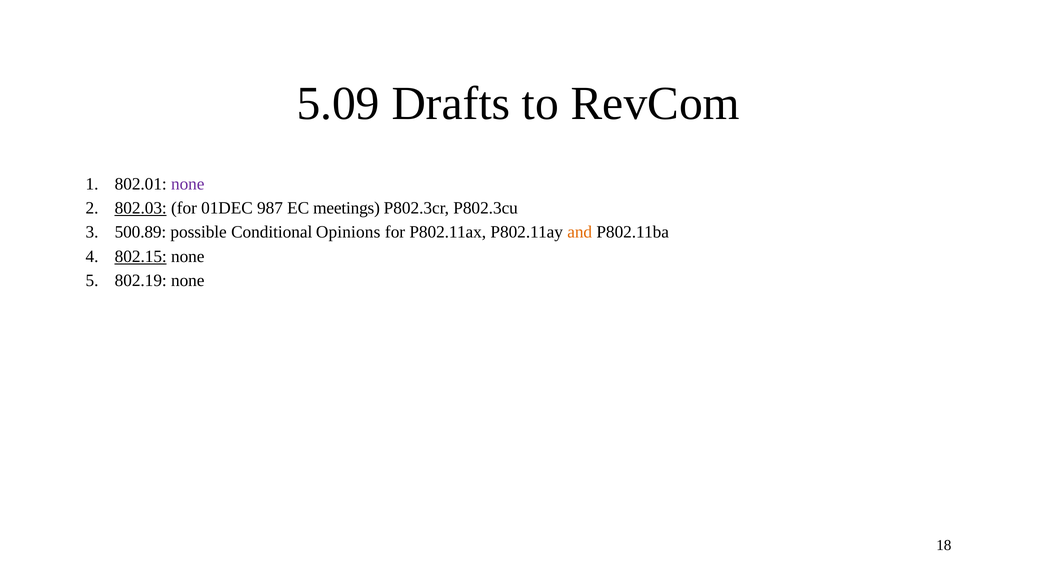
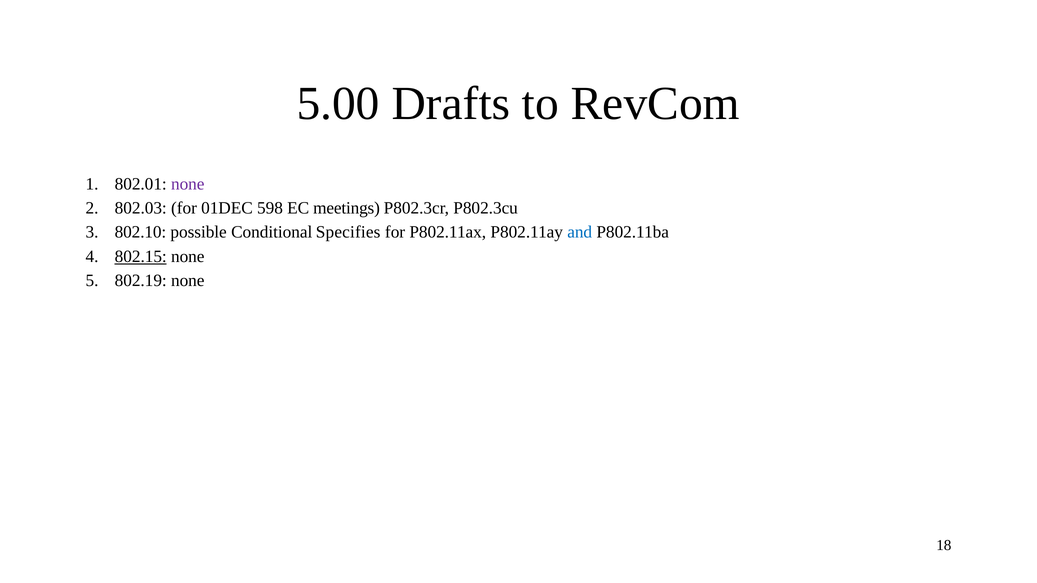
5.09: 5.09 -> 5.00 (338, 104)
802.03 underline: present -> none (141, 208)
987: 987 -> 598 (270, 208)
500.89: 500.89 -> 802.10 (140, 232)
Opinions: Opinions -> Specifies (348, 232)
and colour: orange -> blue (580, 232)
